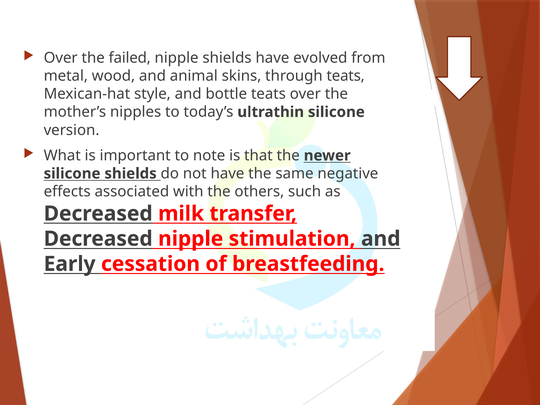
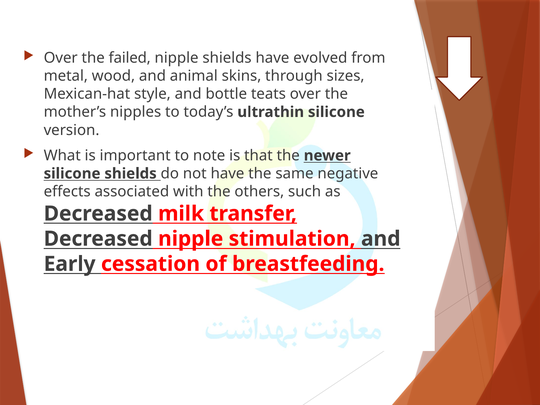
through teats: teats -> sizes (346, 76)
